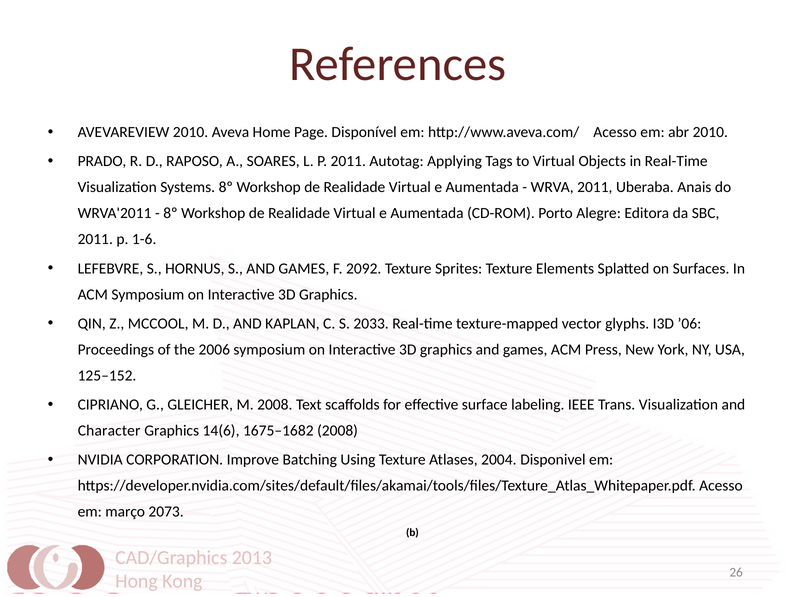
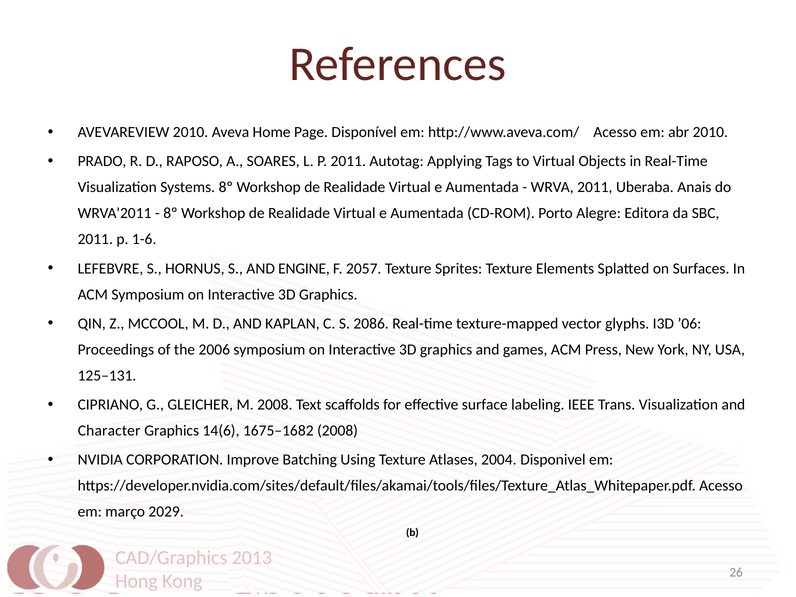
S AND GAMES: GAMES -> ENGINE (304, 268)
2092: 2092 -> 2057 (364, 268)
2033: 2033 -> 2086 (371, 324)
125–152: 125–152 -> 125–131 (107, 376)
2073: 2073 -> 2029 (166, 512)
